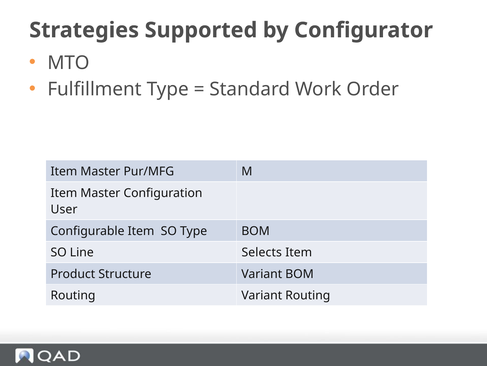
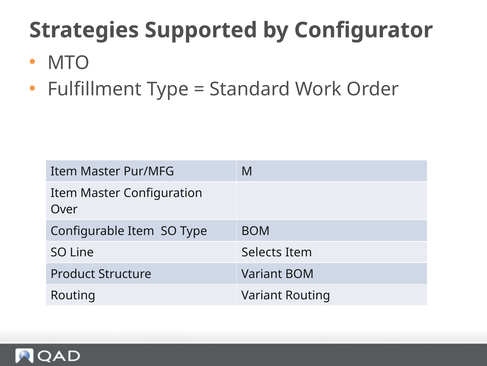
User: User -> Over (64, 209)
